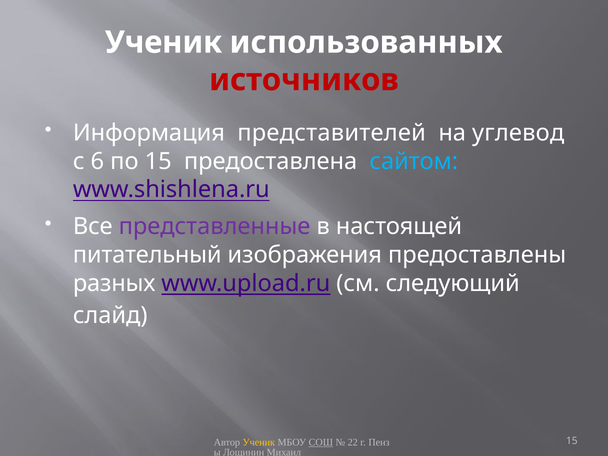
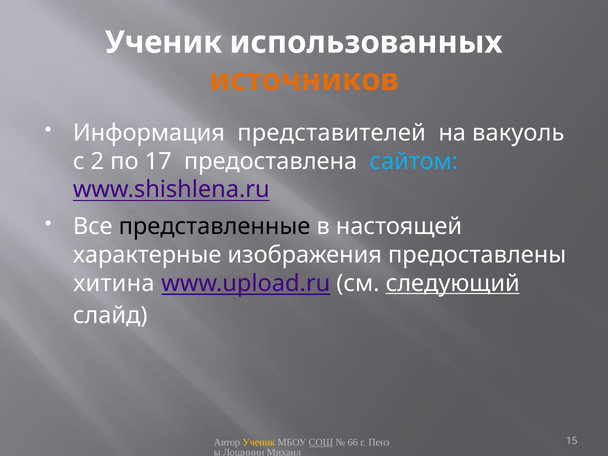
источников colour: red -> orange (304, 80)
углевод: углевод -> вакуоль (518, 133)
6: 6 -> 2 (97, 161)
по 15: 15 -> 17 (158, 161)
представленные colour: purple -> black (215, 227)
питательный: питательный -> характерные (147, 255)
разных: разных -> хитина (114, 283)
следующий underline: none -> present (453, 283)
22: 22 -> 66 (353, 442)
